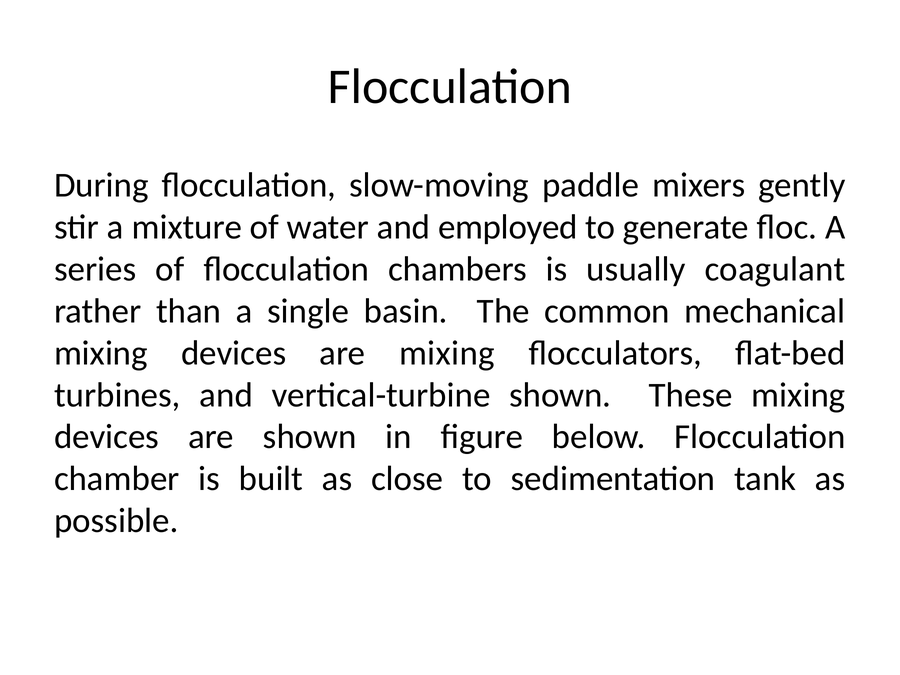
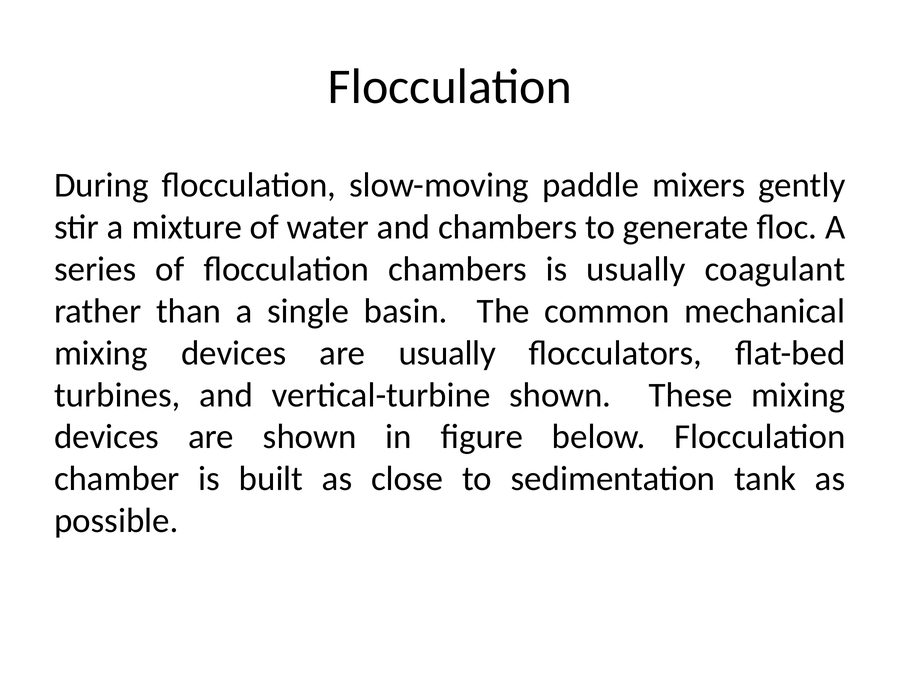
and employed: employed -> chambers (508, 227)
are mixing: mixing -> usually (447, 353)
